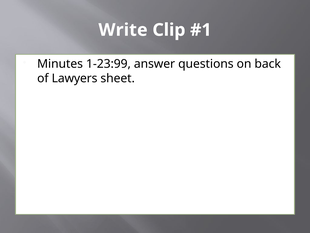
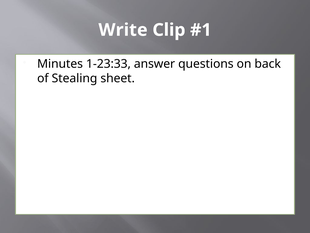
1-23:99: 1-23:99 -> 1-23:33 (108, 64)
Lawyers: Lawyers -> Stealing (74, 78)
